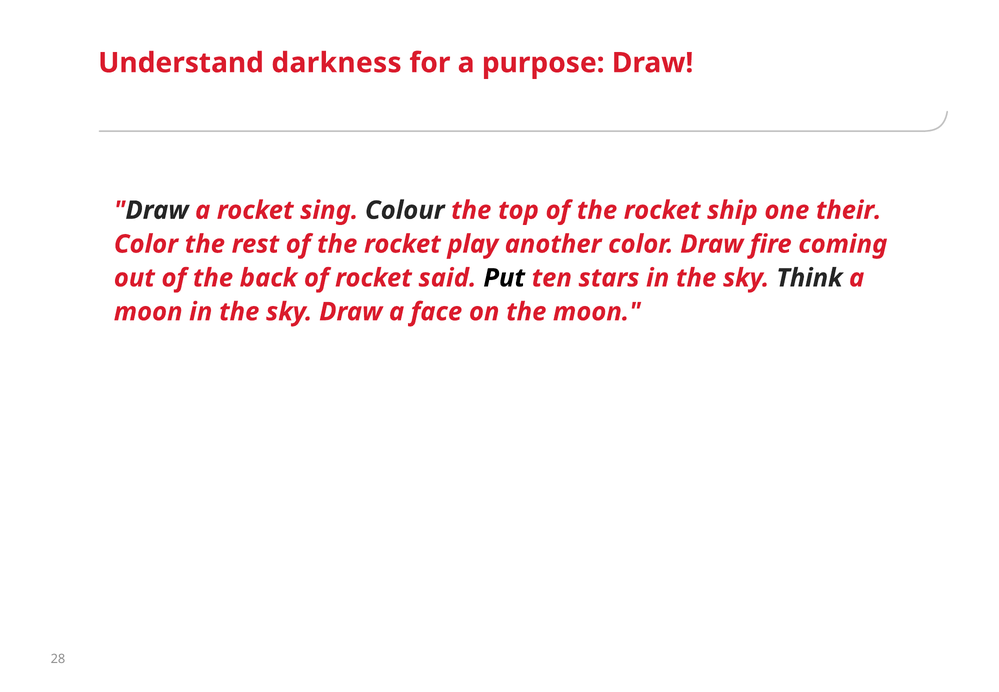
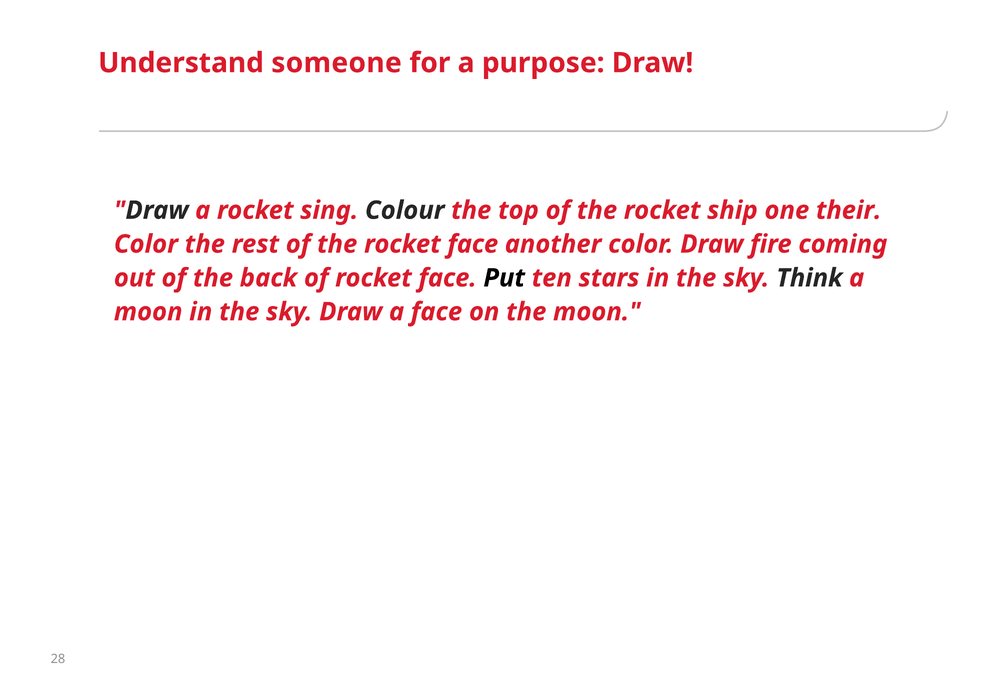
darkness: darkness -> someone (337, 63)
the rocket play: play -> face (473, 244)
of rocket said: said -> face (448, 278)
